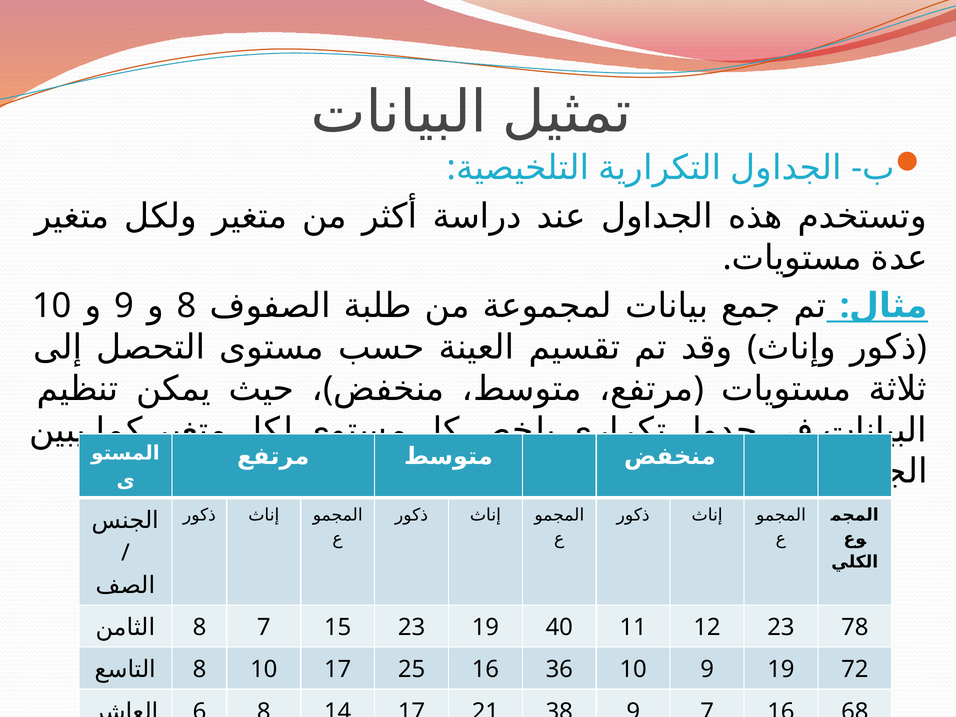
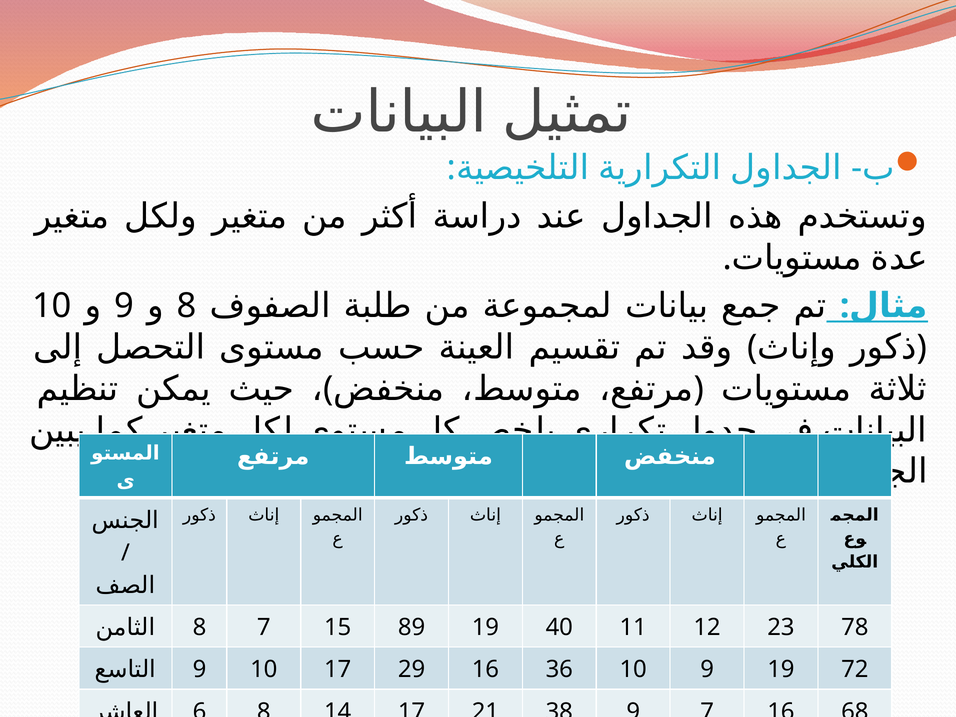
15 23: 23 -> 89 (412, 627)
8: 8 -> 9 (200, 670)
17 25: 25 -> 29 (412, 670)
